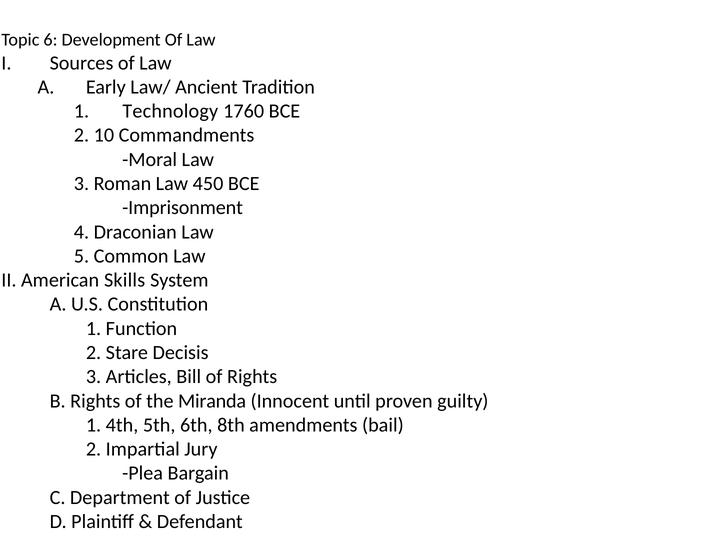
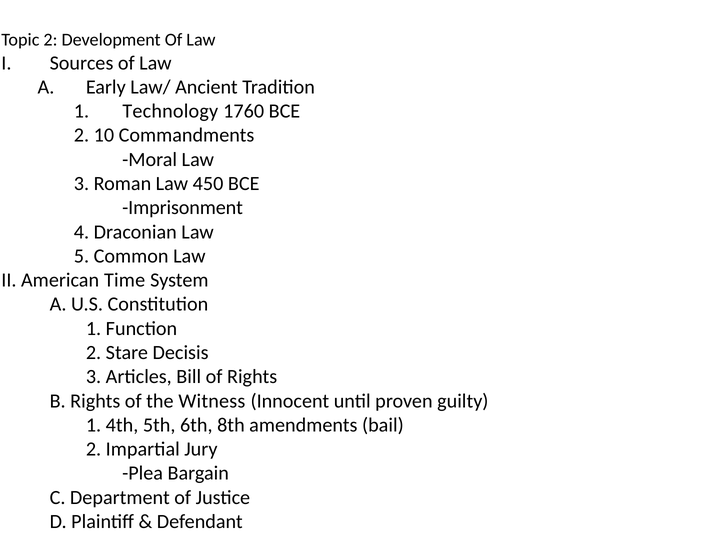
Topic 6: 6 -> 2 (50, 40)
Skills: Skills -> Time (125, 281)
Miranda: Miranda -> Witness (212, 401)
